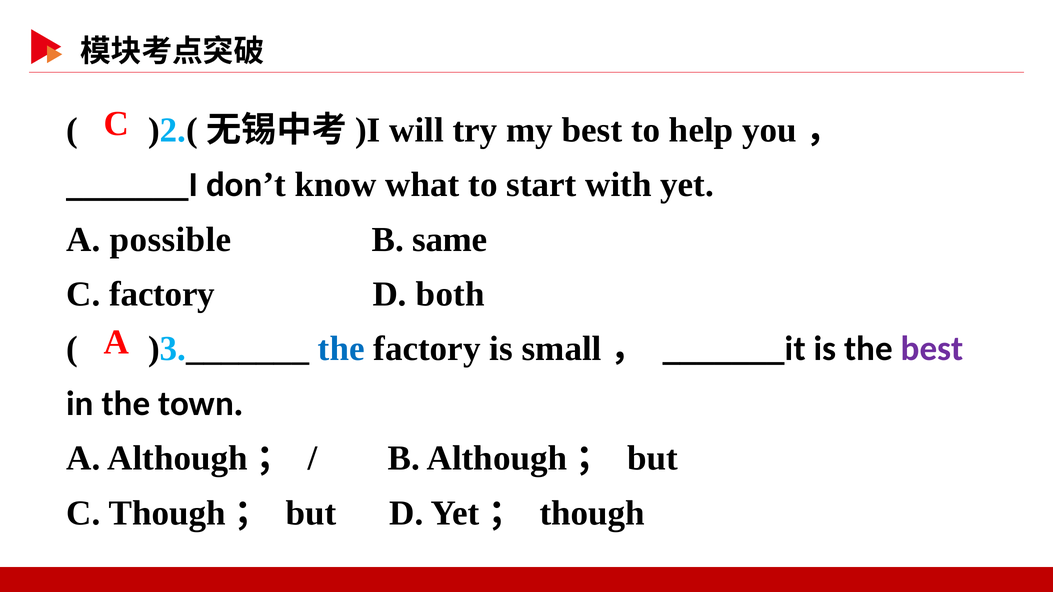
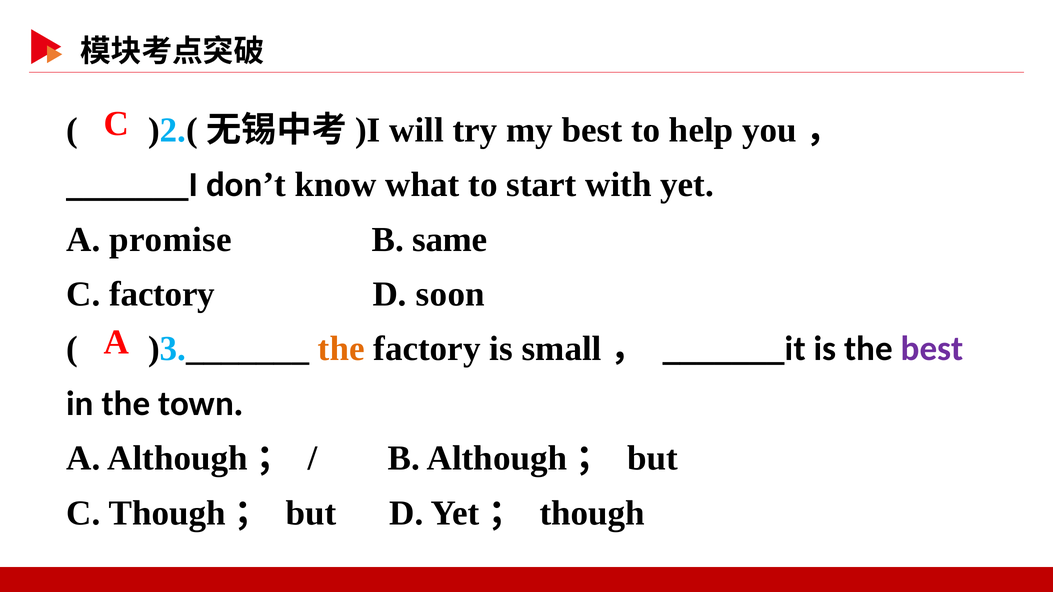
possible: possible -> promise (171, 240)
both: both -> soon (450, 294)
the colour: blue -> orange (341, 349)
